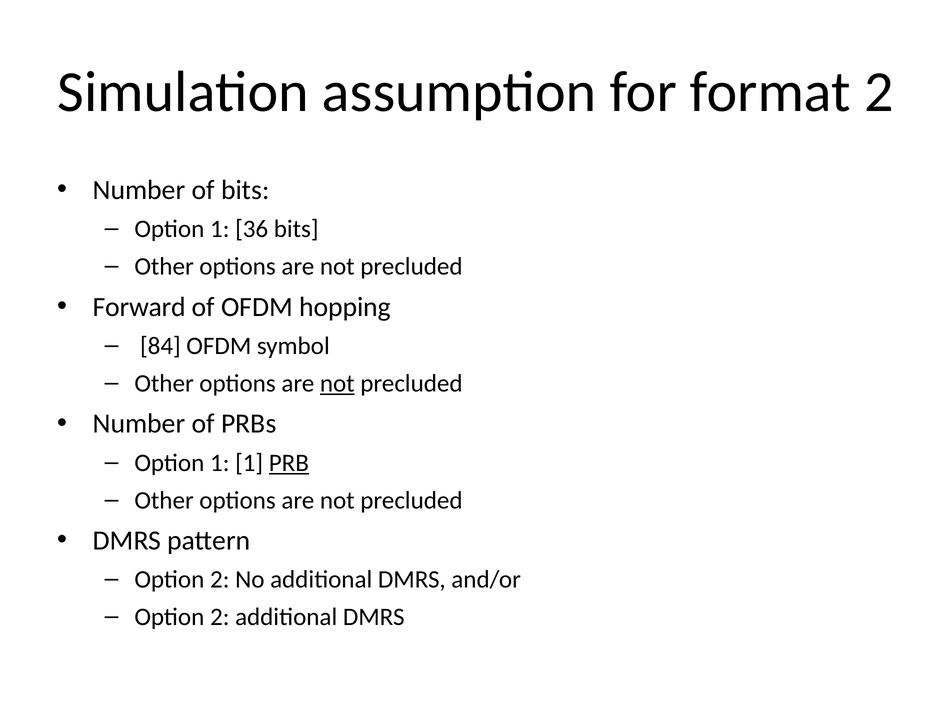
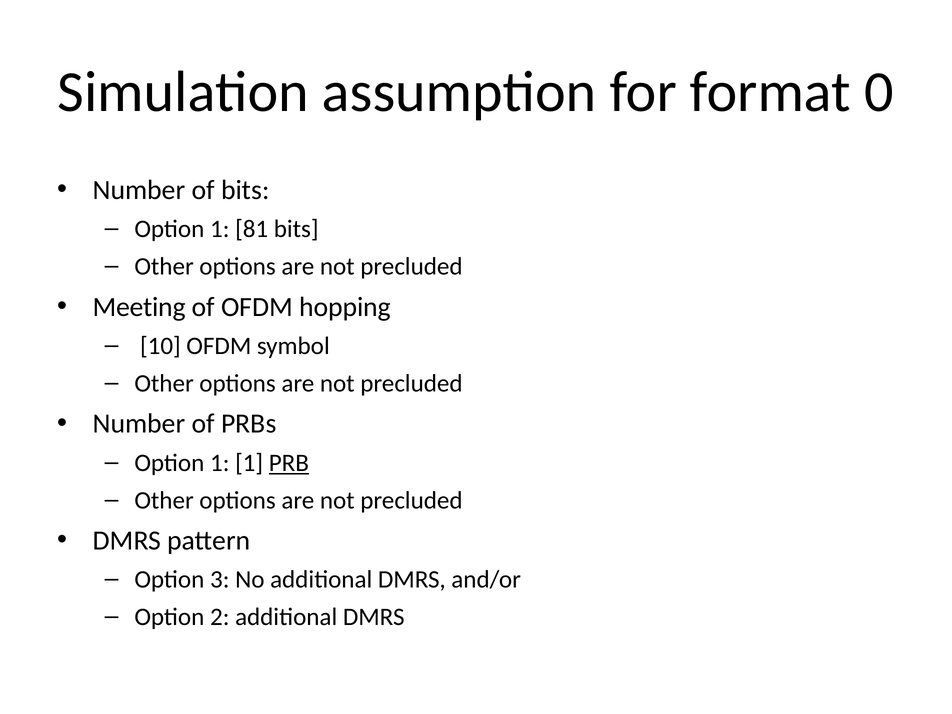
format 2: 2 -> 0 (879, 92)
36: 36 -> 81 (252, 229)
Forward: Forward -> Meeting (139, 307)
84: 84 -> 10 (160, 346)
not underline: present -> none (337, 383)
2: 2 -> 3 (220, 580)
